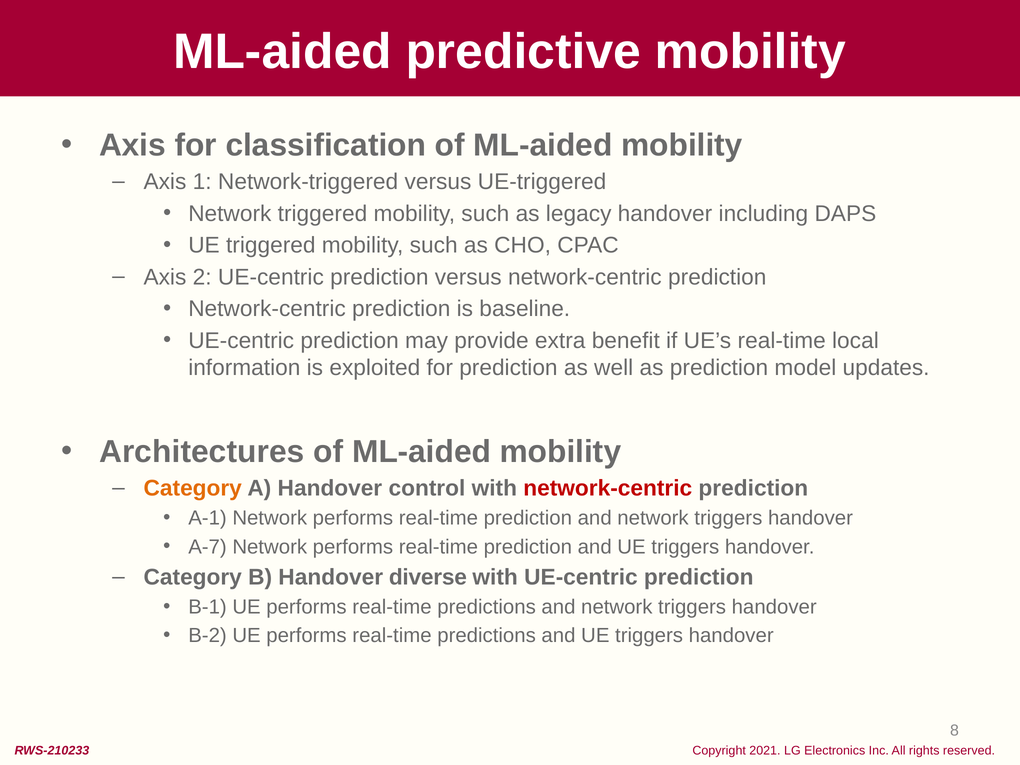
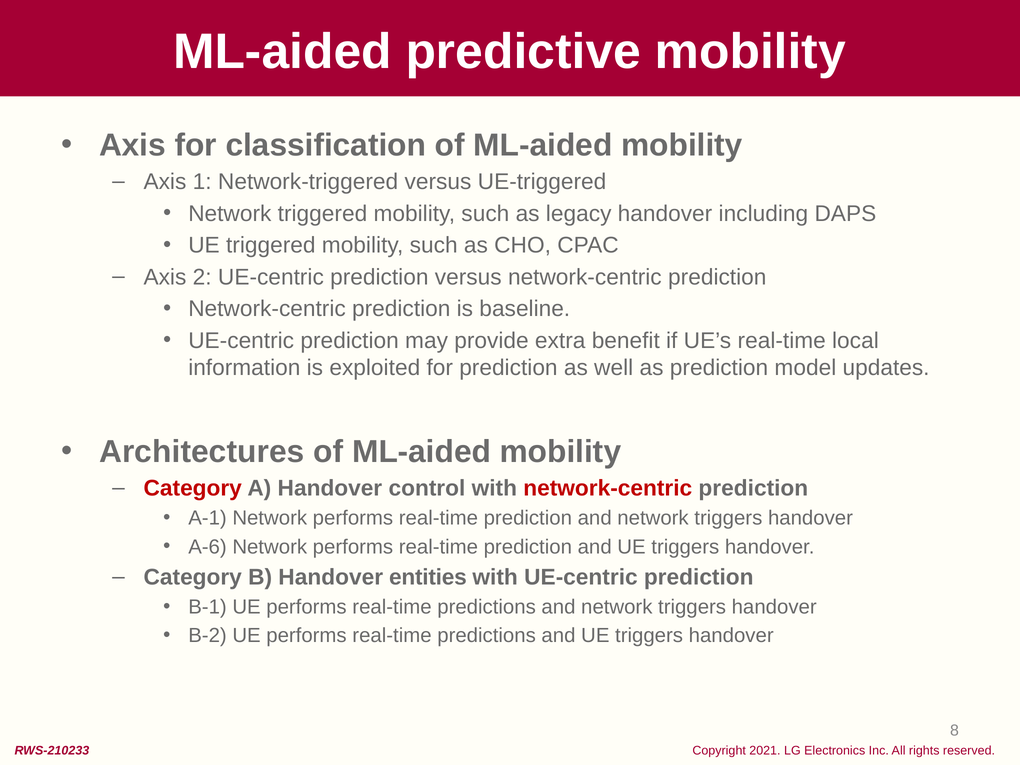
Category colour: orange -> red (193, 488)
A-7: A-7 -> A-6 (207, 547)
diverse: diverse -> entities (428, 577)
